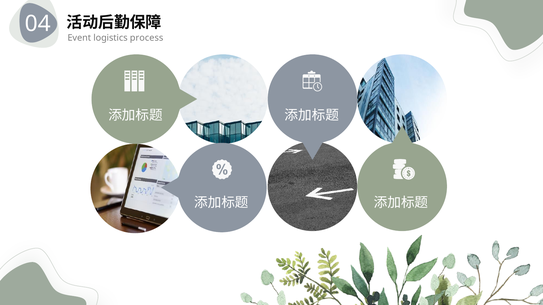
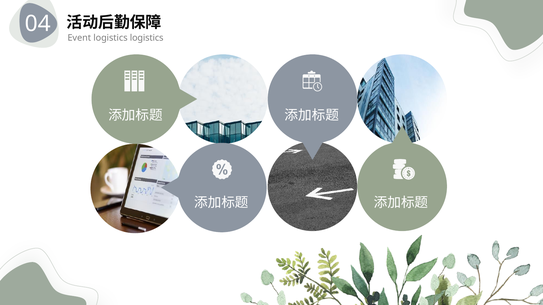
logistics process: process -> logistics (147, 38)
